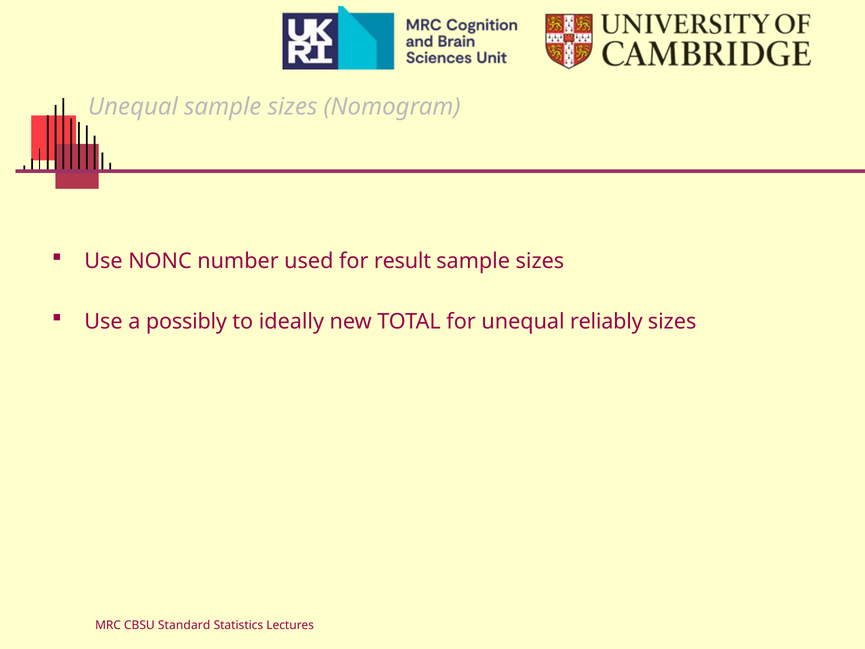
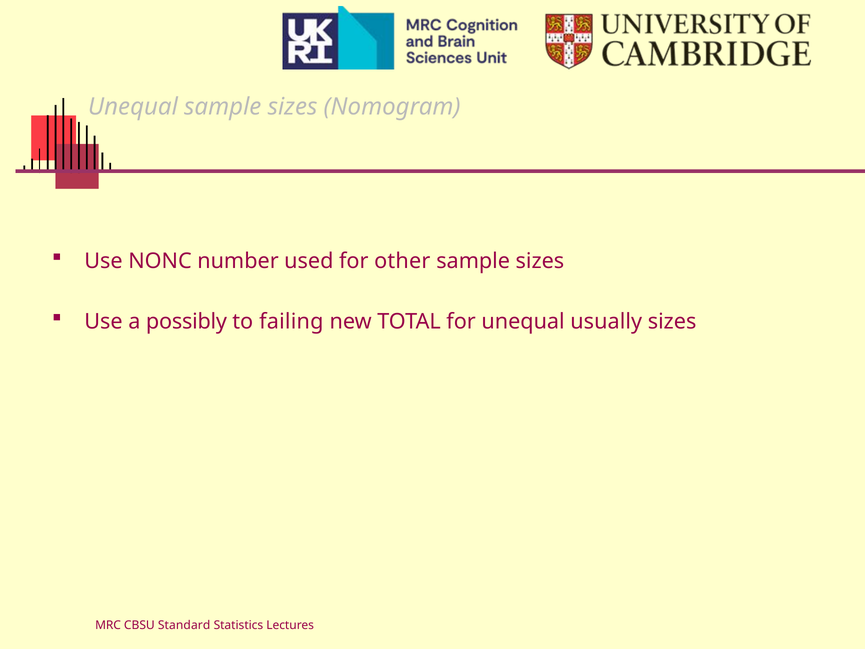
result: result -> other (402, 261)
ideally: ideally -> failing (291, 322)
reliably: reliably -> usually (606, 322)
